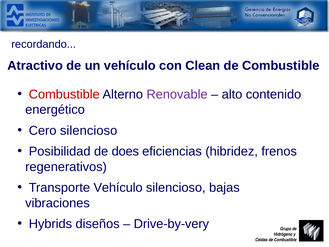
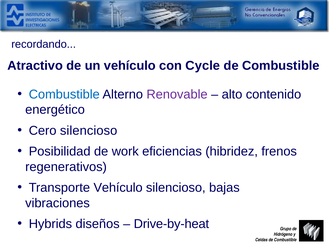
Clean: Clean -> Cycle (203, 66)
Combustible colour: red -> blue (64, 94)
does: does -> work (125, 151)
Drive-by-very: Drive-by-very -> Drive-by-heat (171, 224)
